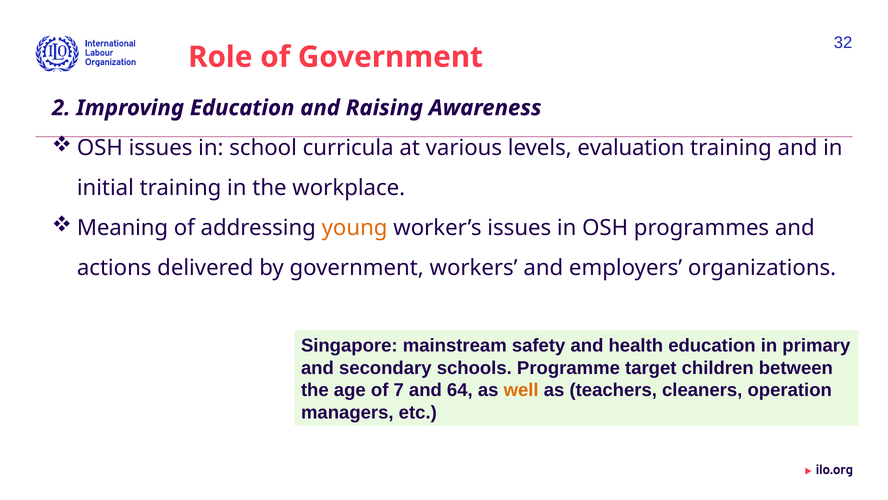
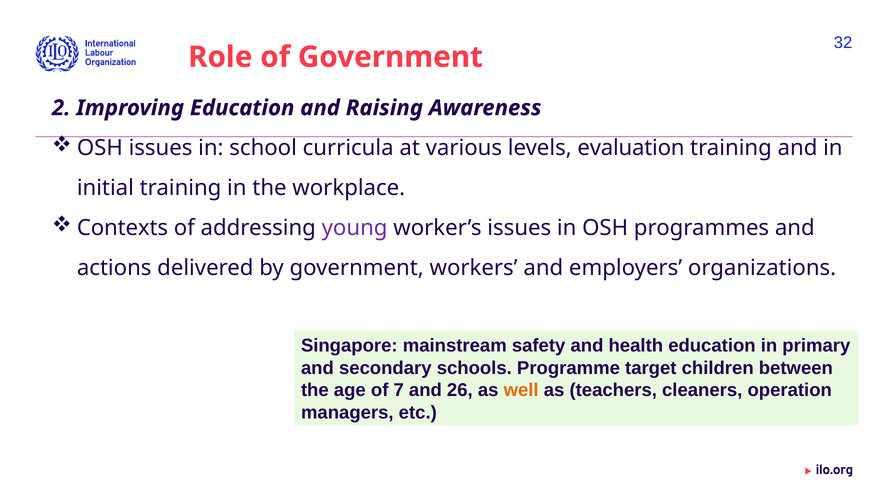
Meaning: Meaning -> Contexts (123, 228)
young colour: orange -> purple (355, 228)
64: 64 -> 26 (460, 390)
